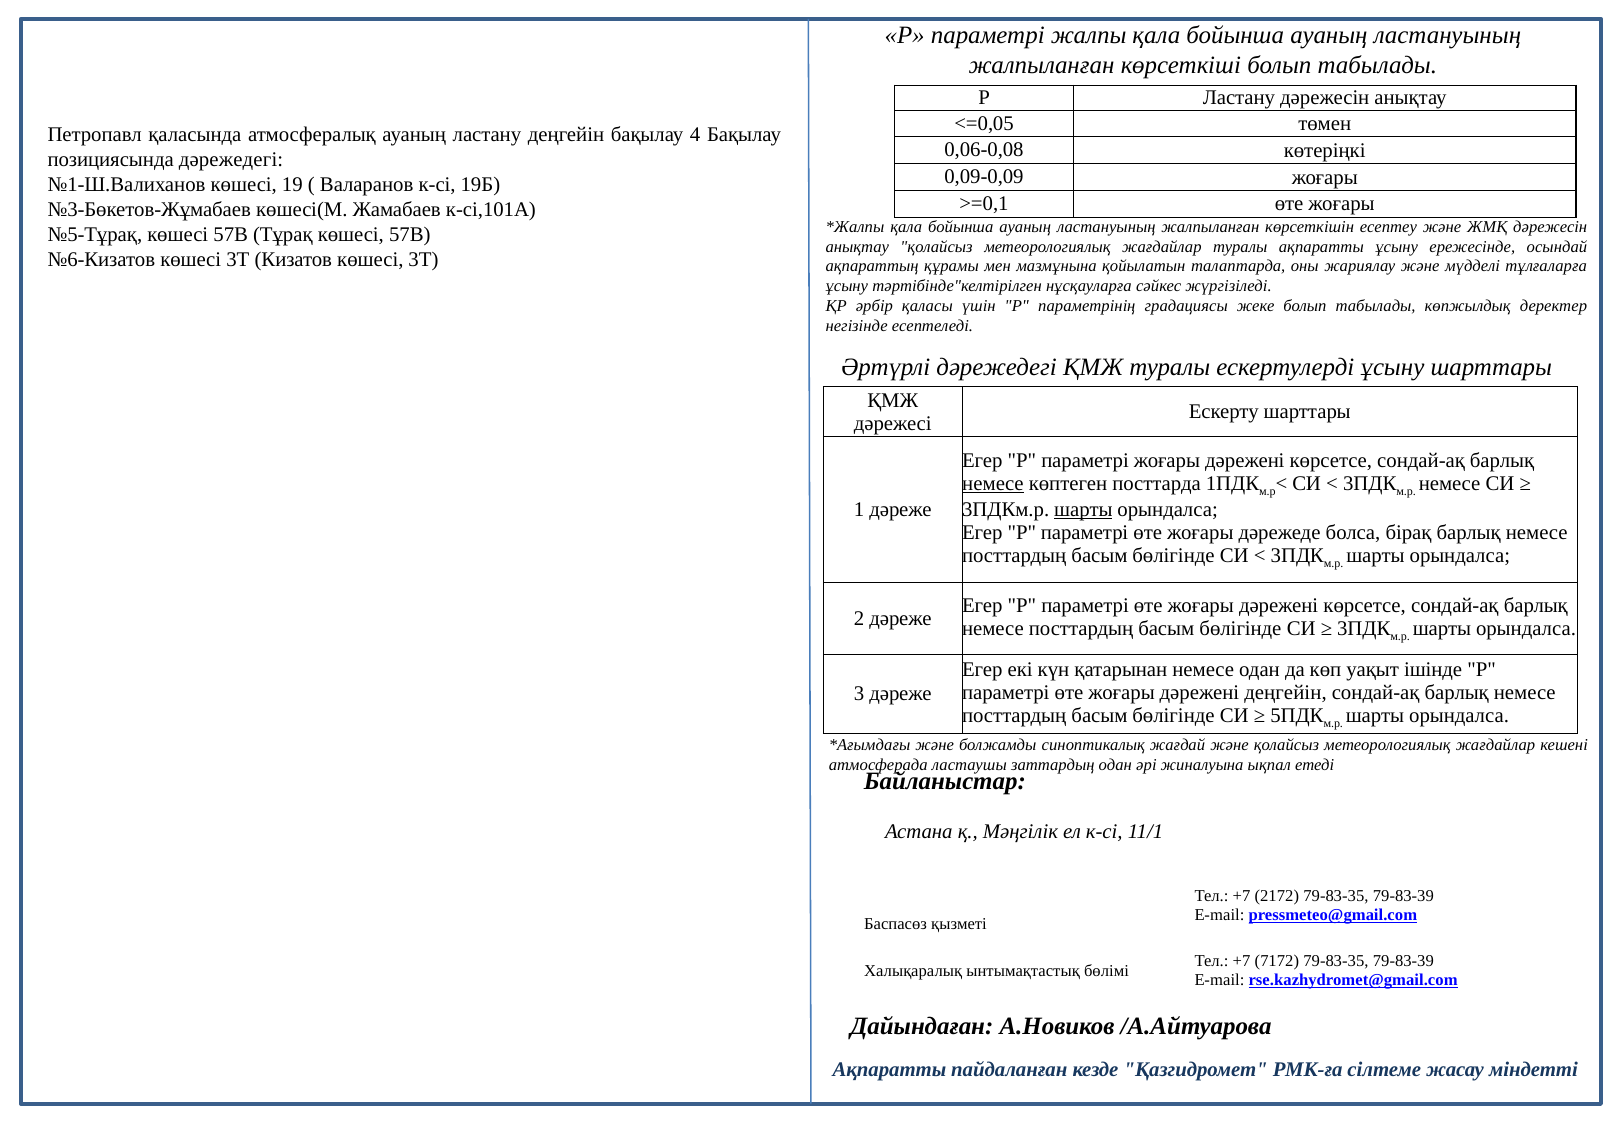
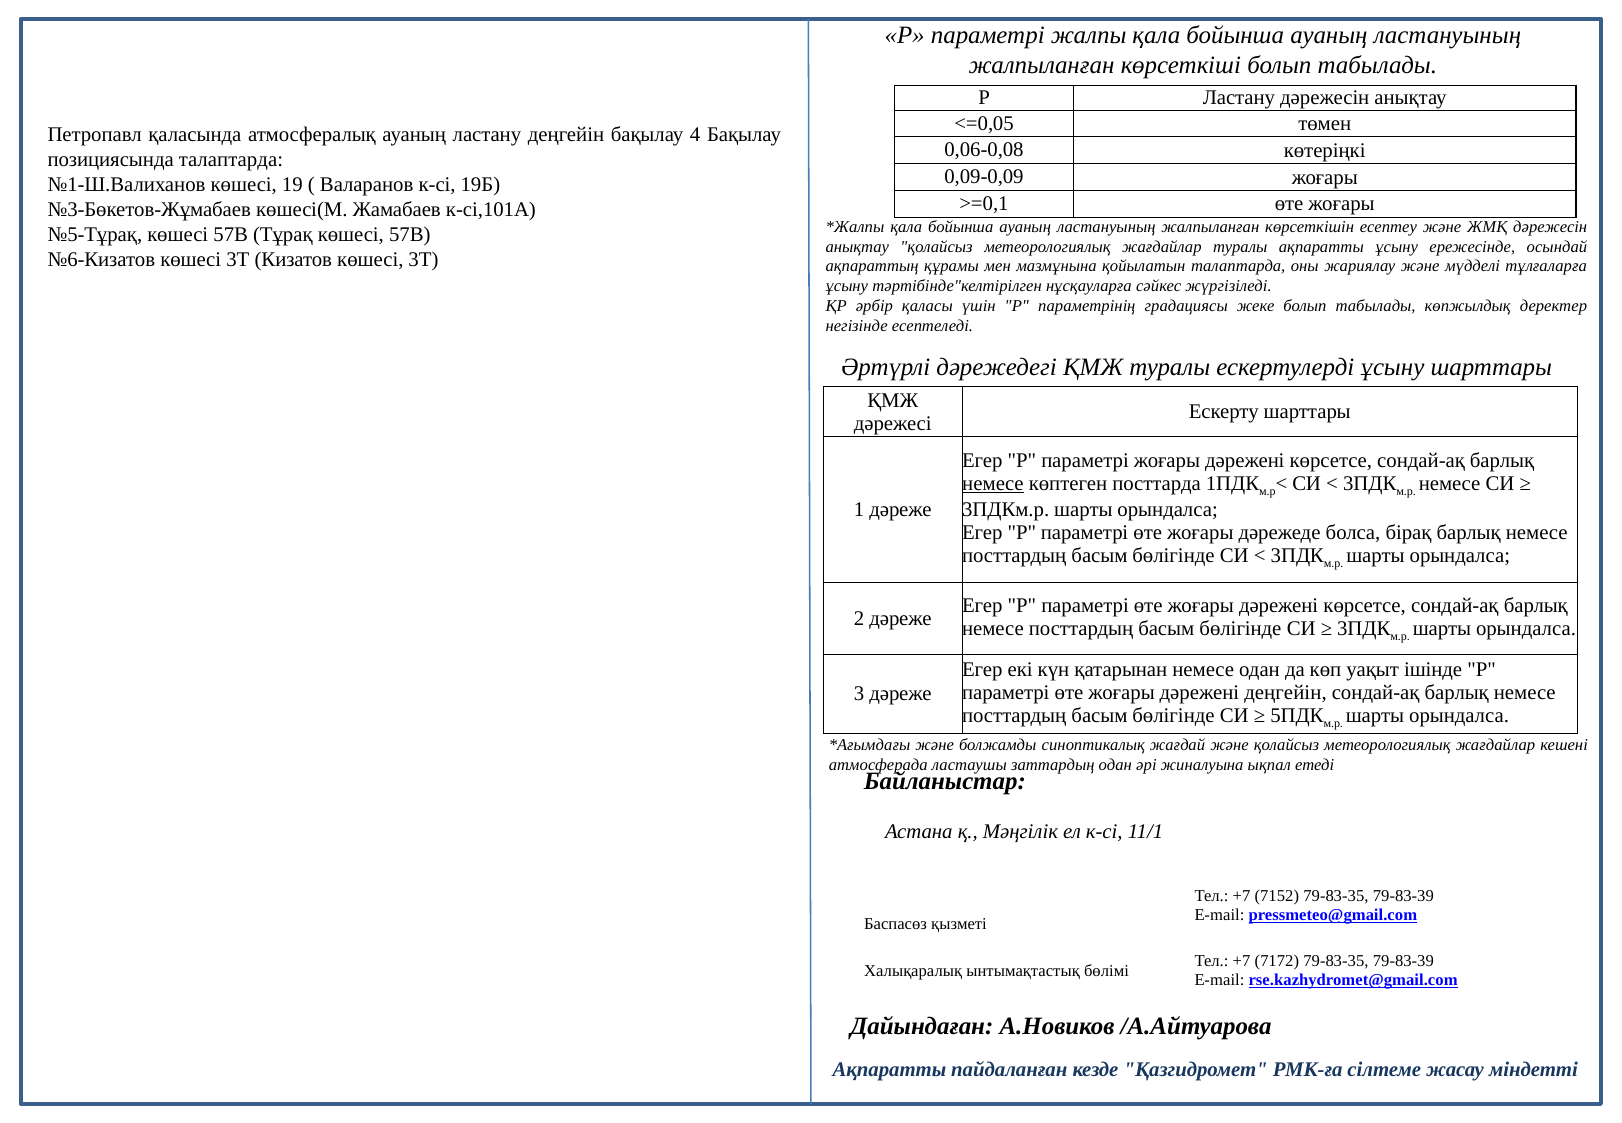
позициясында дәрежедегі: дәрежедегі -> талаптарда (231, 160)
шарты underline: present -> none (1083, 509)
2172: 2172 -> 7152 (1277, 896)
